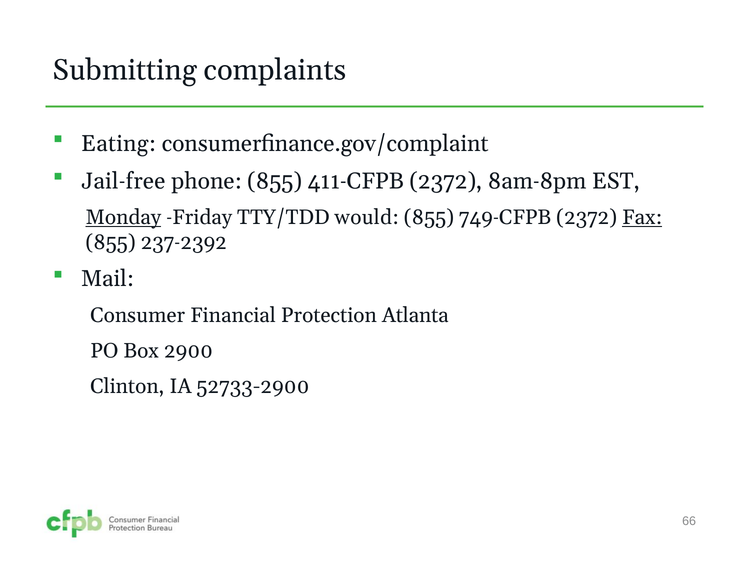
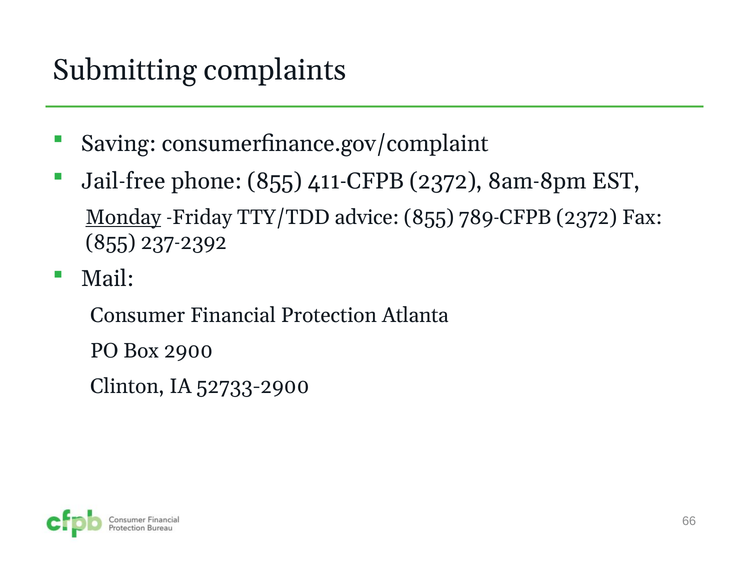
Eating: Eating -> Saving (119, 143)
would: would -> advice (367, 217)
749‐CFPB: 749‐CFPB -> 789‐CFPB (505, 217)
Fax underline: present -> none (642, 217)
